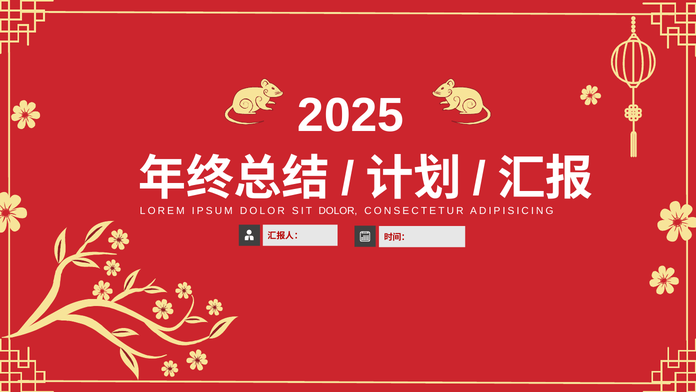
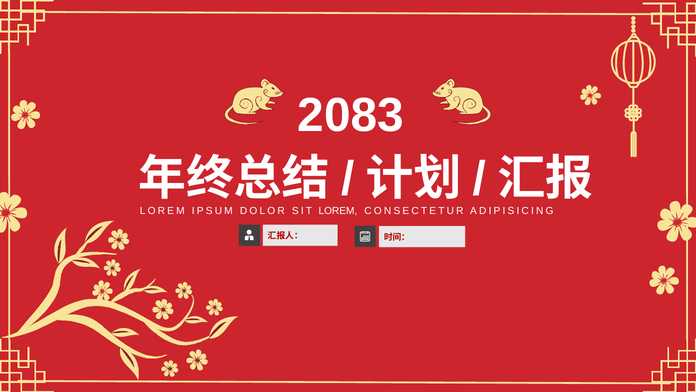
2025: 2025 -> 2083 (351, 115)
SIT DOLOR: DOLOR -> LOREM (338, 211)
